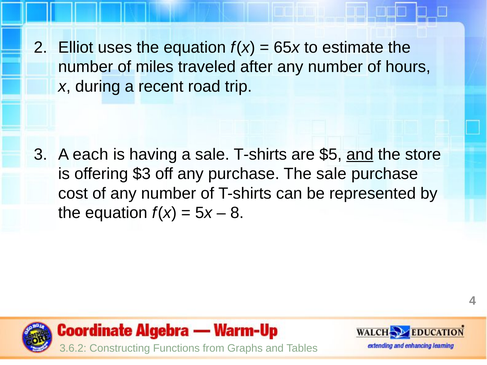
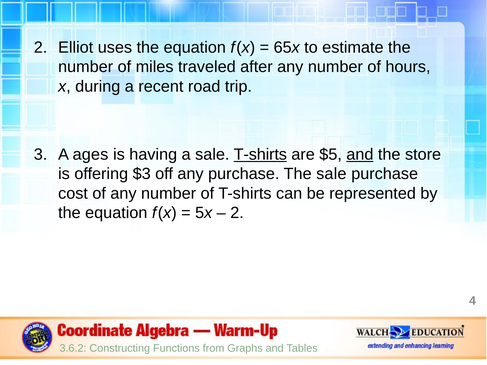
each: each -> ages (90, 155)
T-shirts underline: none -> present (260, 155)
8: 8 -> 2 (237, 213)
